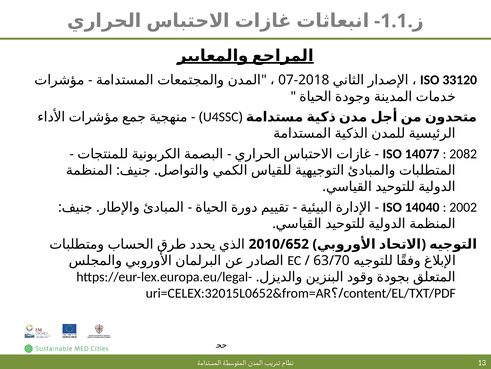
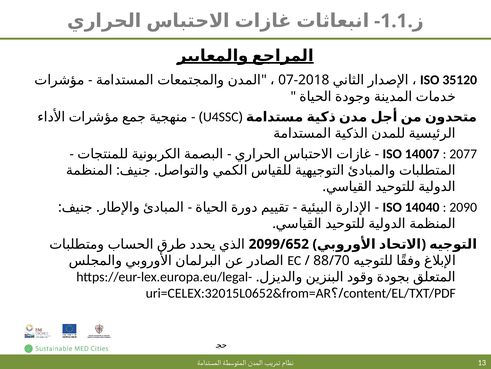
33120: 33120 -> 35120 (460, 80)
14077: 14077 -> 14007 (422, 154)
2082: 2082 -> 2077 (463, 154)
2002: 2002 -> 2090 (463, 207)
2010/652: 2010/652 -> 2099/652 (279, 244)
63/70: 63/70 -> 88/70 (331, 260)
